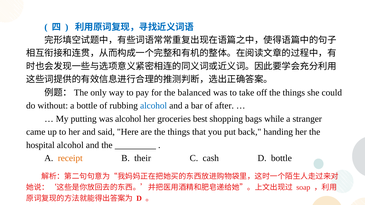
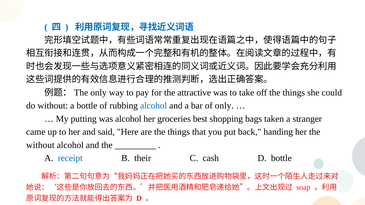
balanced: balanced -> attractive (194, 93)
of after: after -> only (224, 106)
while: while -> taken (274, 119)
hospital: hospital -> without (40, 145)
receipt colour: orange -> blue (70, 158)
